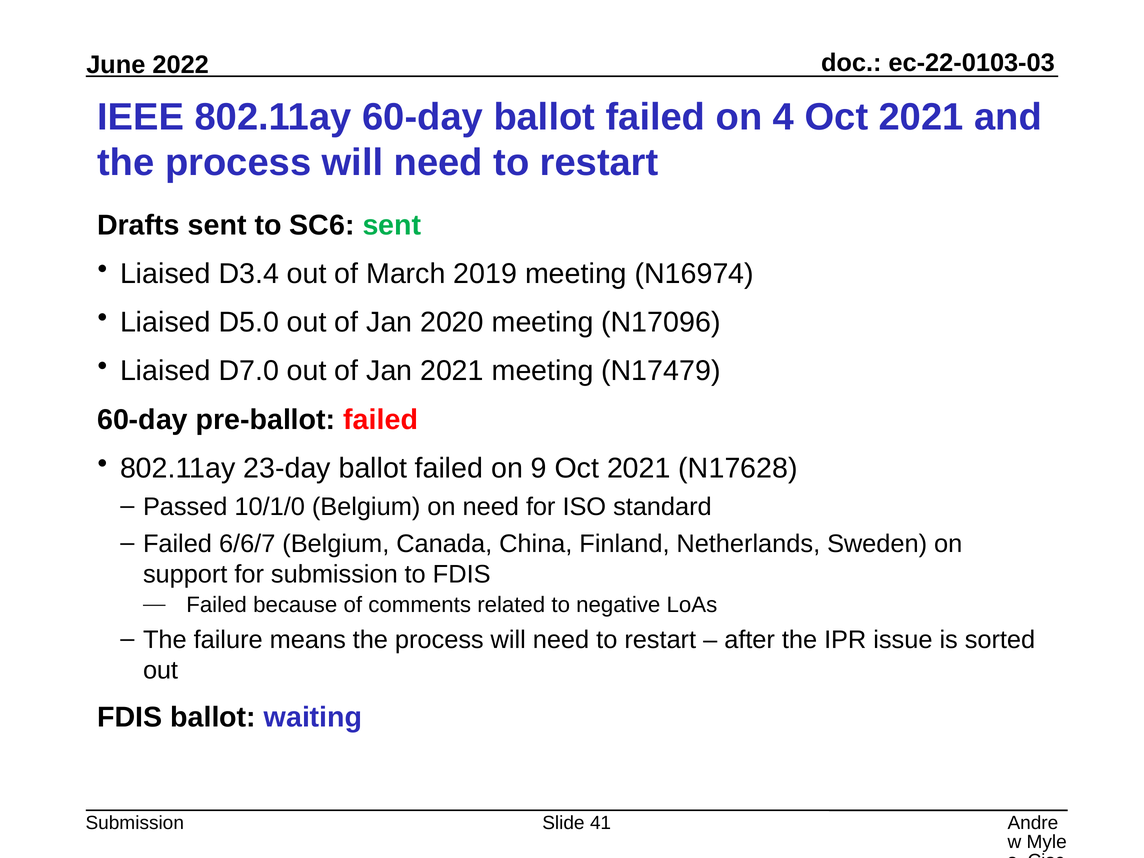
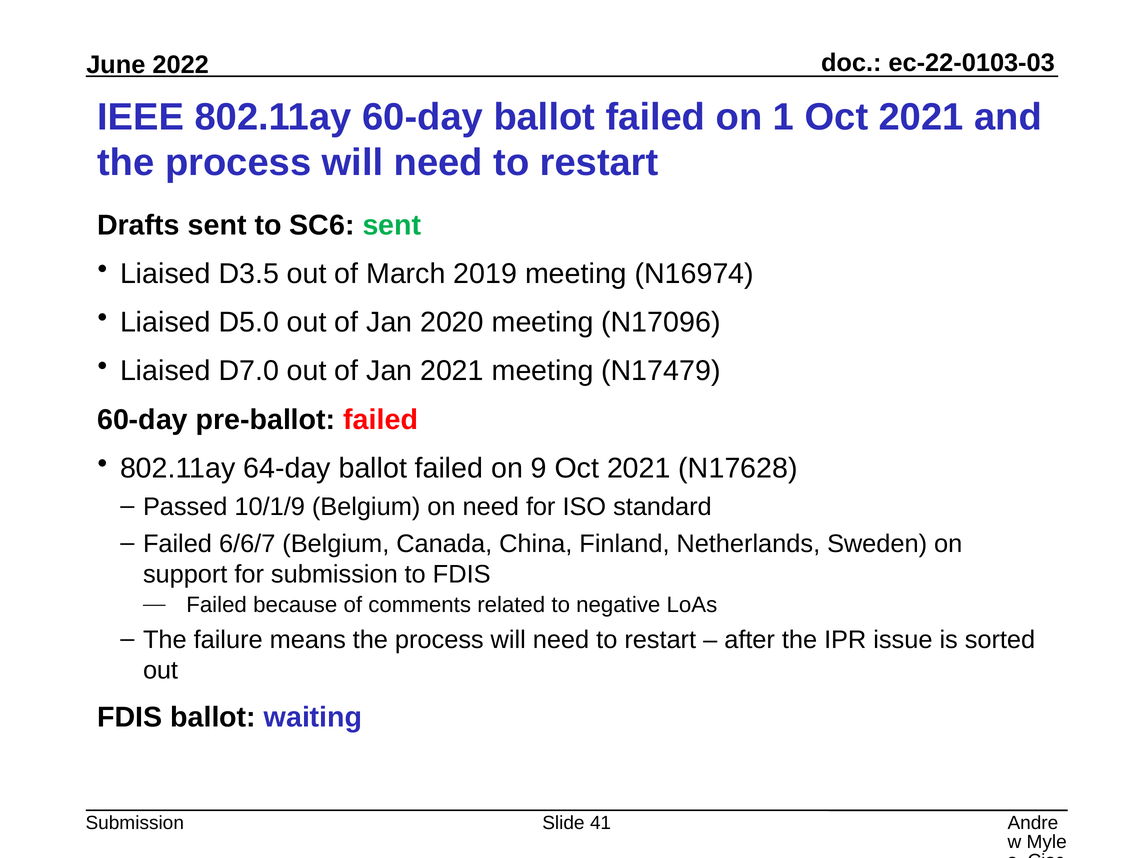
4: 4 -> 1 (783, 117)
D3.4: D3.4 -> D3.5 (249, 274)
23-day: 23-day -> 64-day (287, 468)
10/1/0: 10/1/0 -> 10/1/9 (270, 507)
